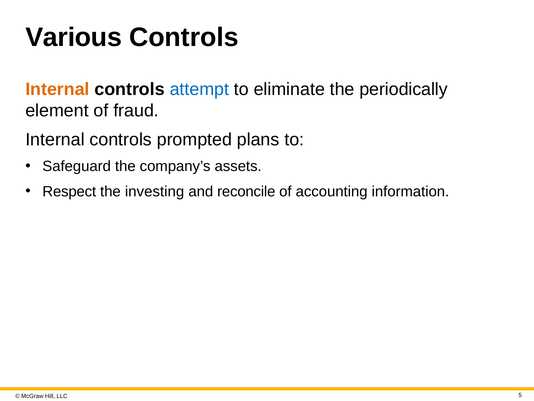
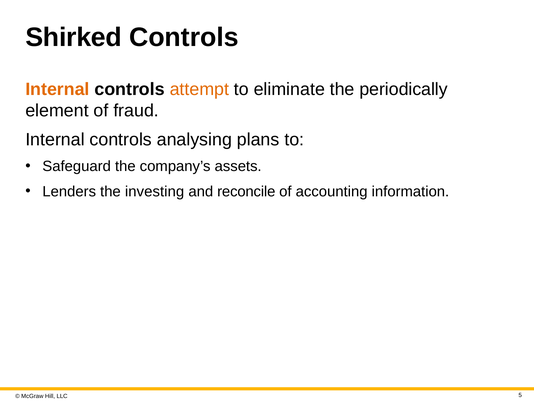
Various: Various -> Shirked (74, 37)
attempt colour: blue -> orange (199, 89)
prompted: prompted -> analysing (194, 139)
Respect: Respect -> Lenders (69, 191)
